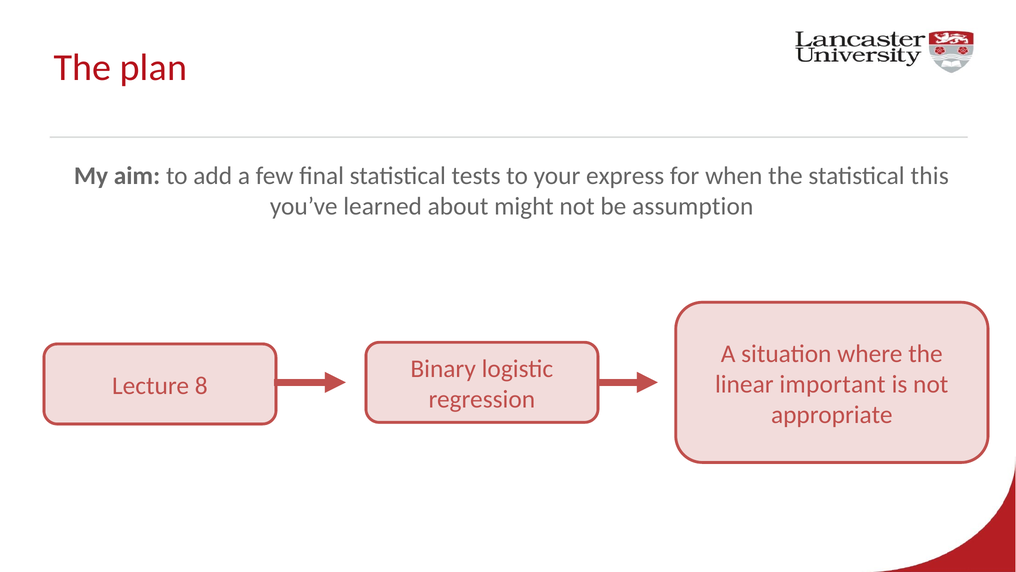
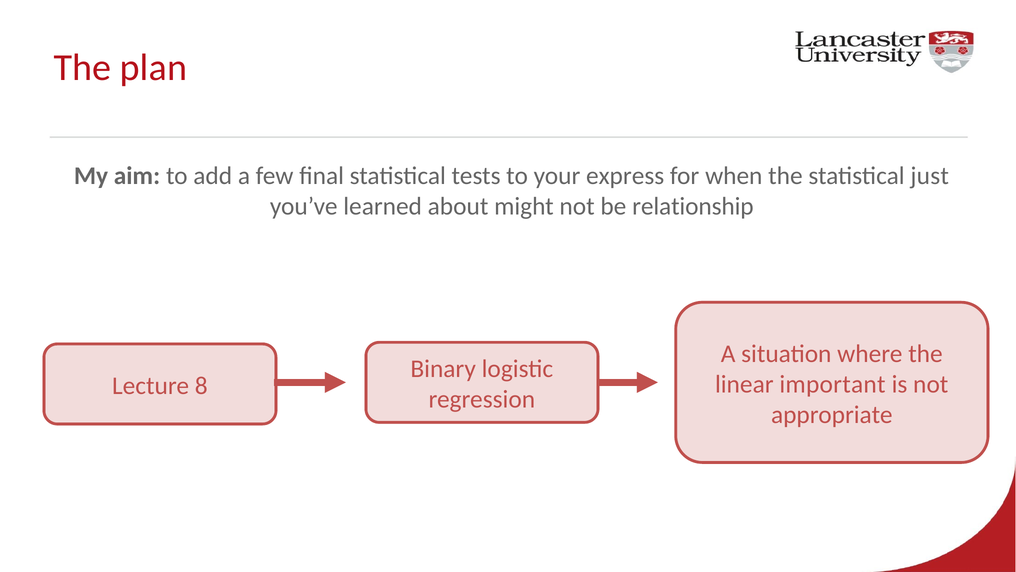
this: this -> just (930, 176)
assumption: assumption -> relationship (693, 206)
